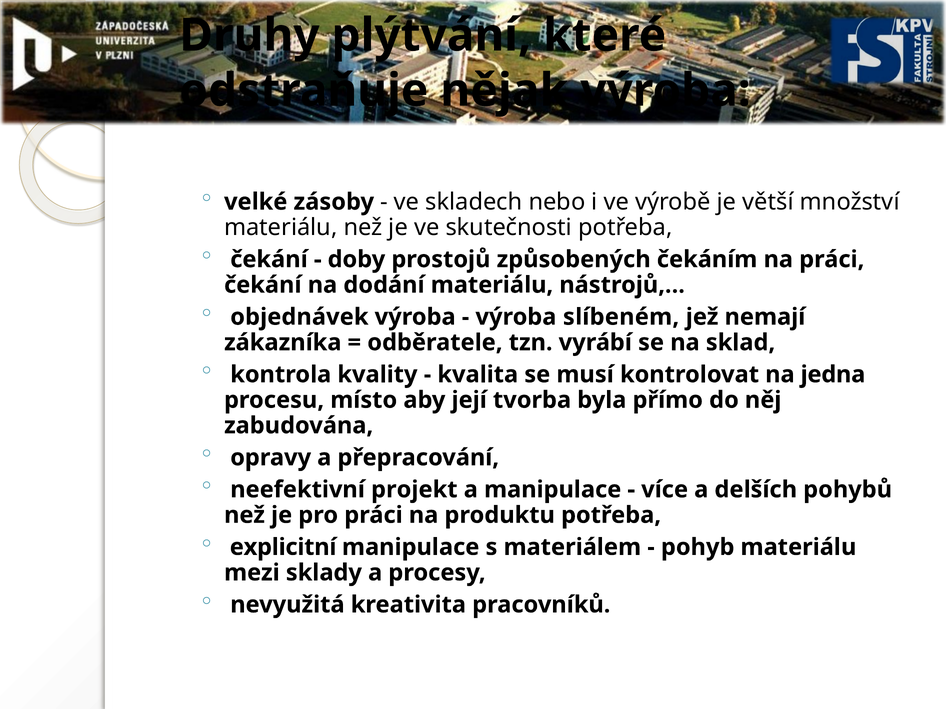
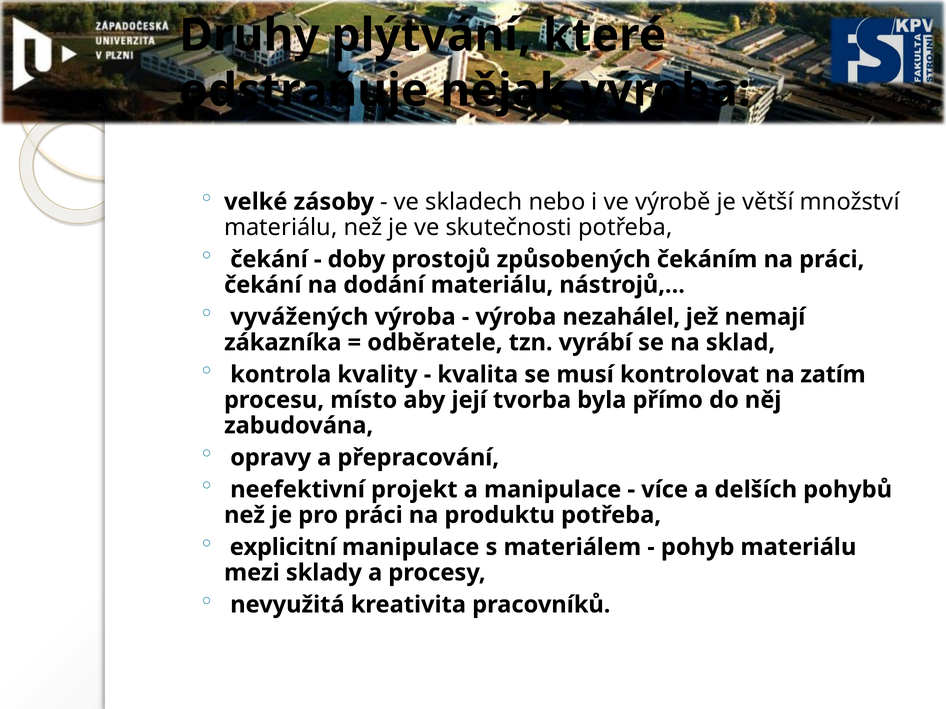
objednávek: objednávek -> vyvážených (299, 317)
slíbeném: slíbeném -> nezahálel (621, 317)
jedna: jedna -> zatím (833, 375)
